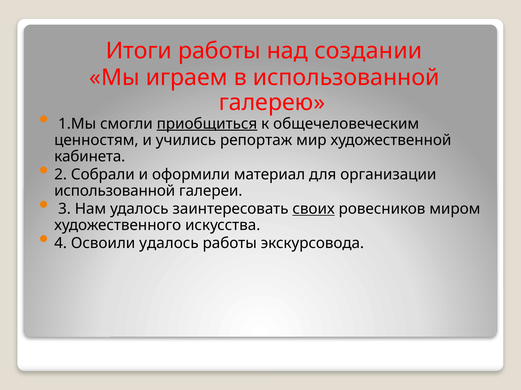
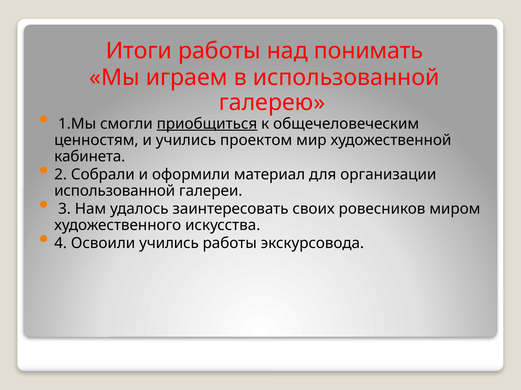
создании: создании -> понимать (369, 51)
репортаж: репортаж -> проектом (256, 140)
своих underline: present -> none (314, 209)
Освоили удалось: удалось -> учились (169, 244)
